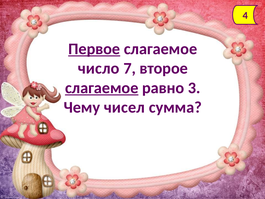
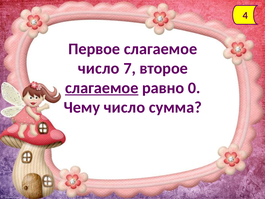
Первое underline: present -> none (94, 49)
3: 3 -> 0 (194, 88)
Чему чисел: чисел -> число (124, 107)
